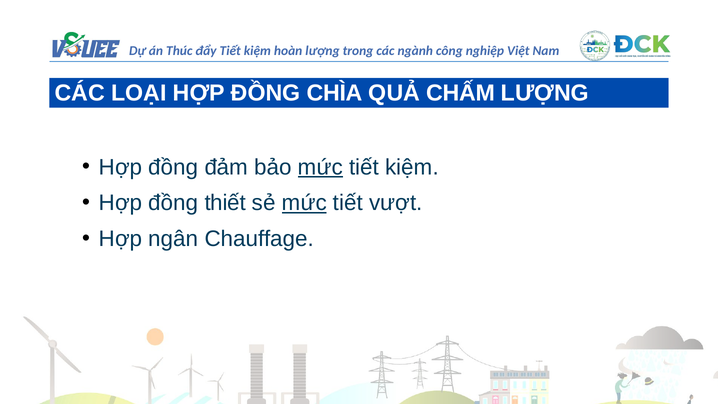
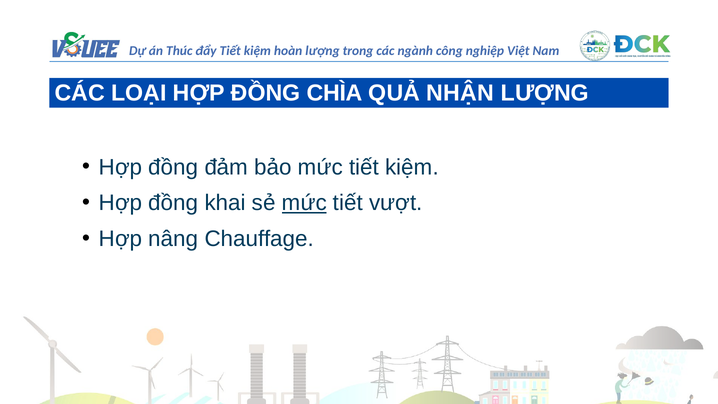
CHẤM: CHẤM -> NHẬN (460, 93)
mức underline: present -> none (320, 167)
thiết: thiết -> khai (225, 203)
ngân: ngân -> nâng (173, 239)
